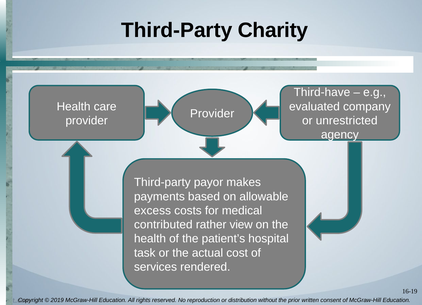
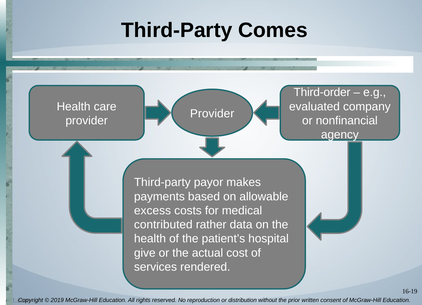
Charity: Charity -> Comes (273, 30)
Third-have: Third-have -> Third-order (322, 92)
unrestricted: unrestricted -> nonfinancial (347, 120)
view: view -> data (241, 224)
task: task -> give (145, 253)
